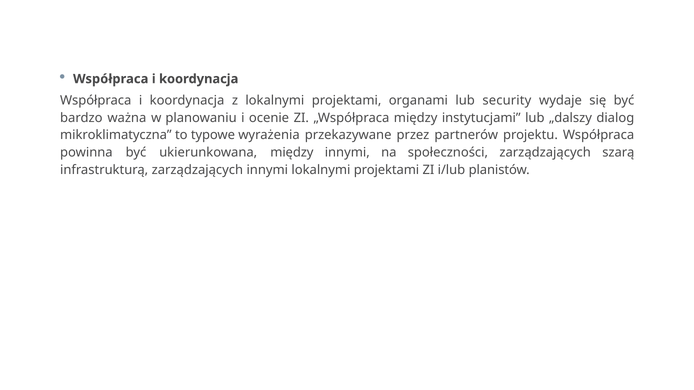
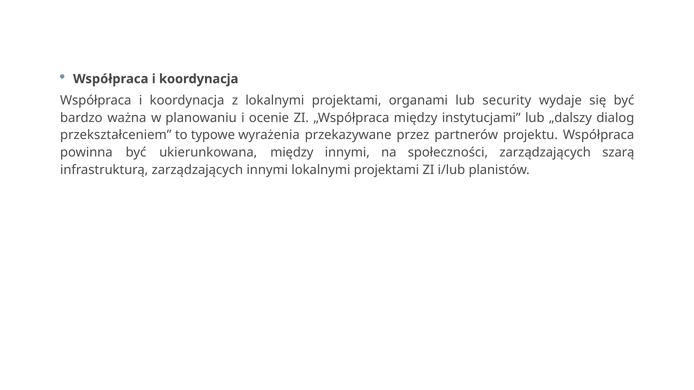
mikroklimatyczna: mikroklimatyczna -> przekształceniem (116, 135)
